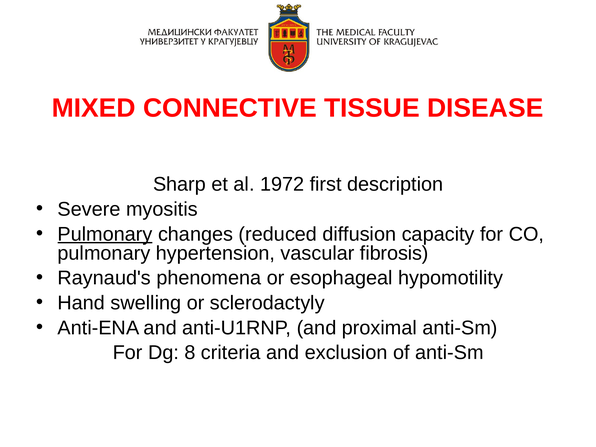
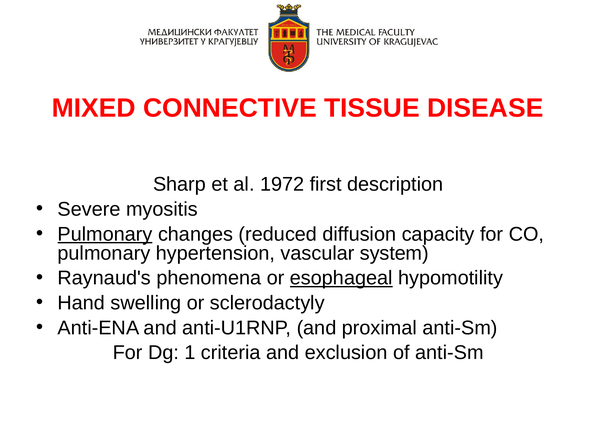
fibrosis: fibrosis -> system (394, 253)
esophageal underline: none -> present (341, 278)
8: 8 -> 1 (190, 353)
